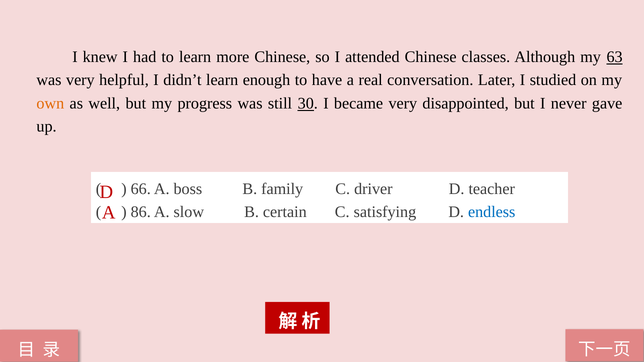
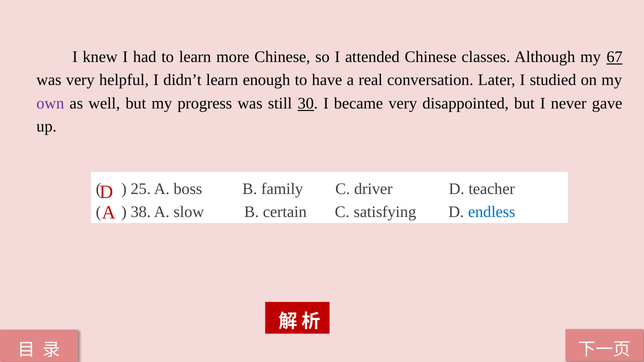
63: 63 -> 67 (615, 57)
own colour: orange -> purple (50, 103)
66: 66 -> 25 (141, 189)
86: 86 -> 38 (141, 212)
